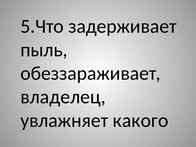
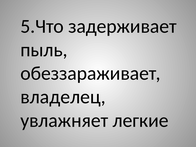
какого: какого -> легкие (141, 120)
